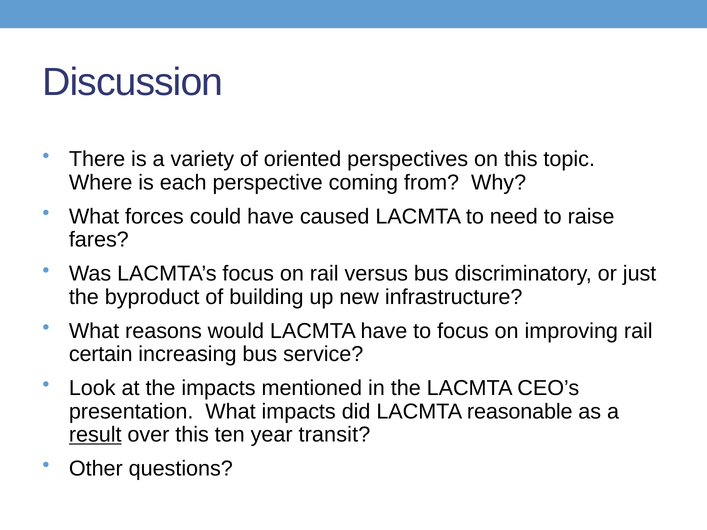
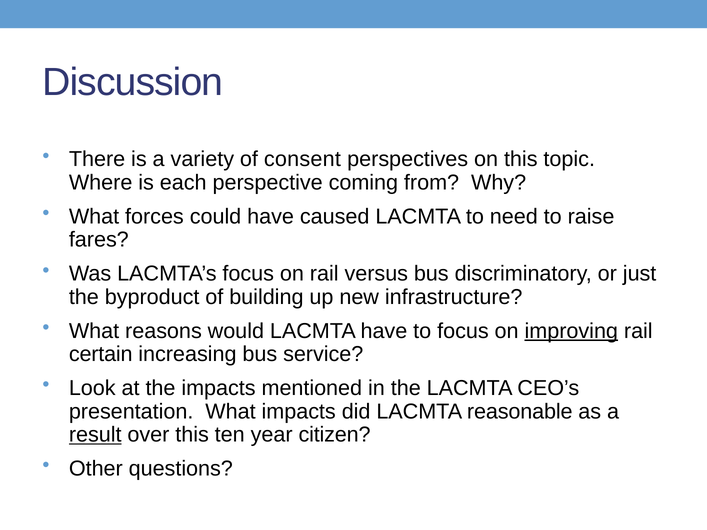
oriented: oriented -> consent (302, 159)
improving underline: none -> present (571, 331)
transit: transit -> citizen (335, 435)
